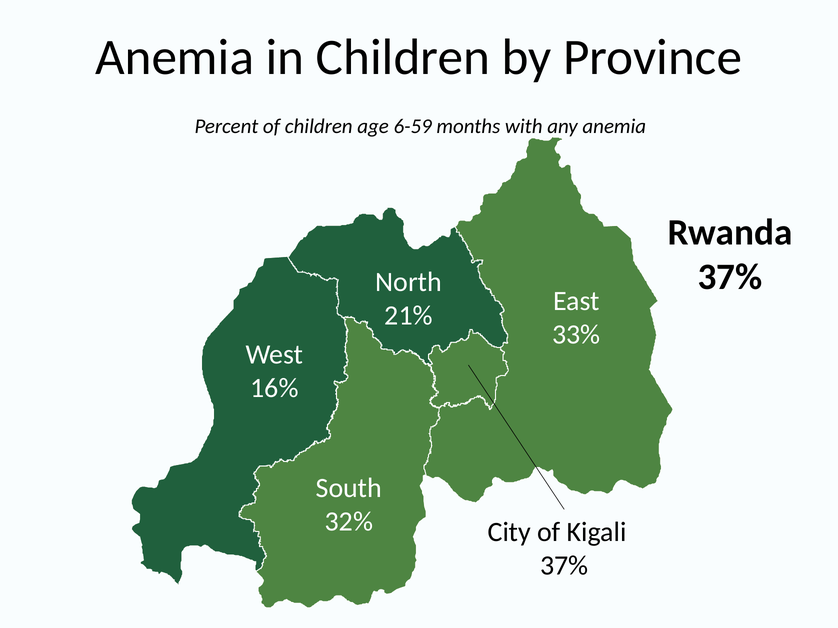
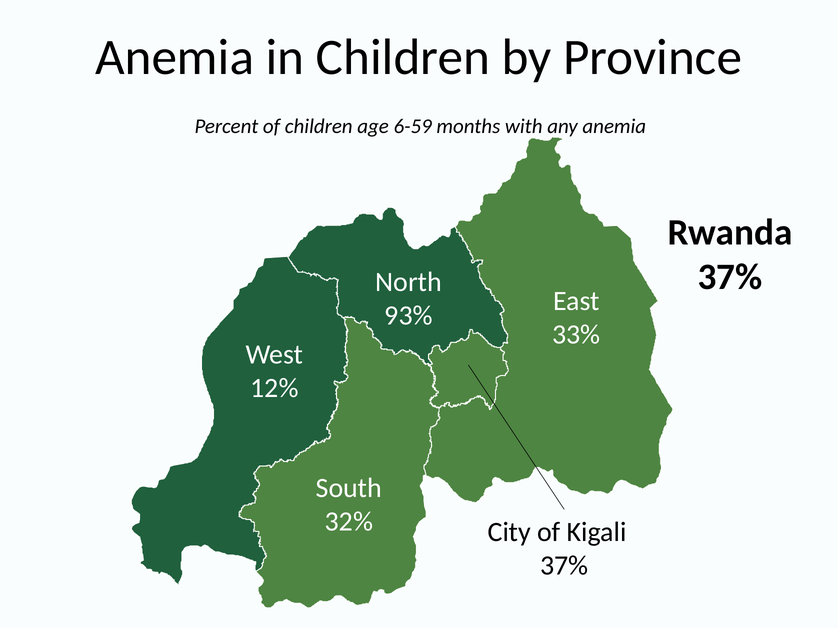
21%: 21% -> 93% (409, 316)
16%: 16% -> 12% (274, 388)
